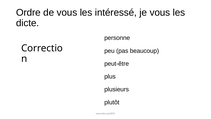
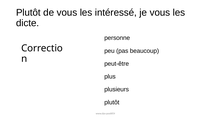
Ordre: Ordre -> Plutôt (28, 13)
